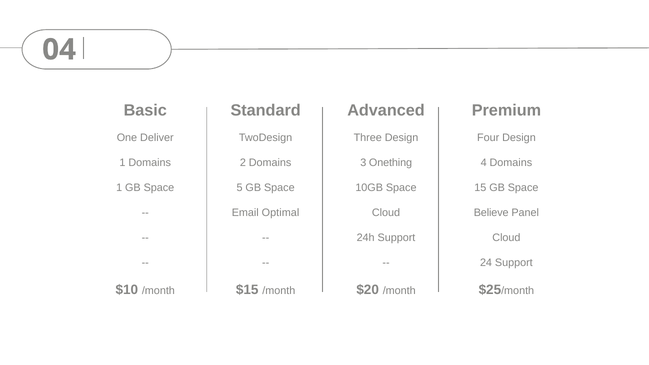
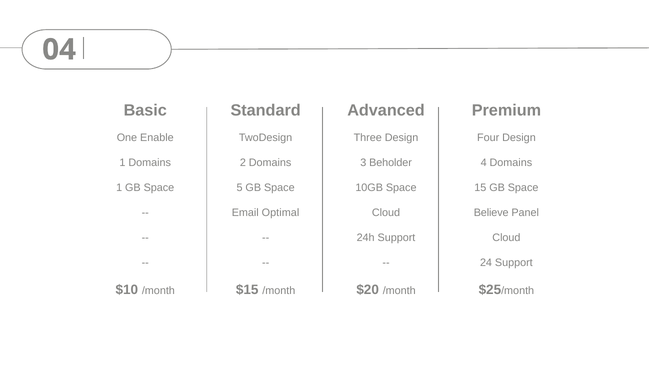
Deliver: Deliver -> Enable (157, 137)
Onething: Onething -> Beholder (391, 163)
